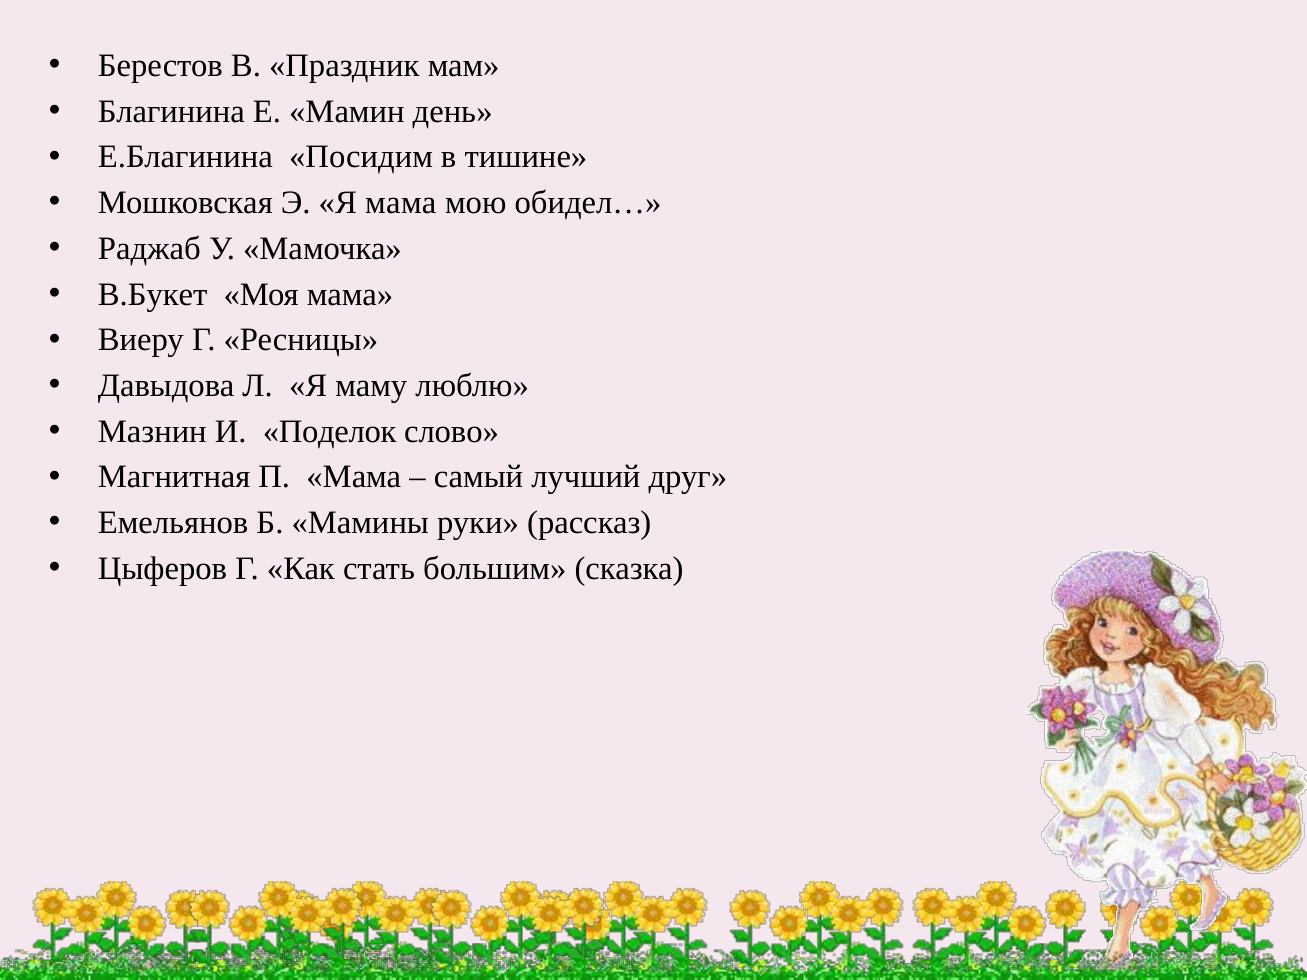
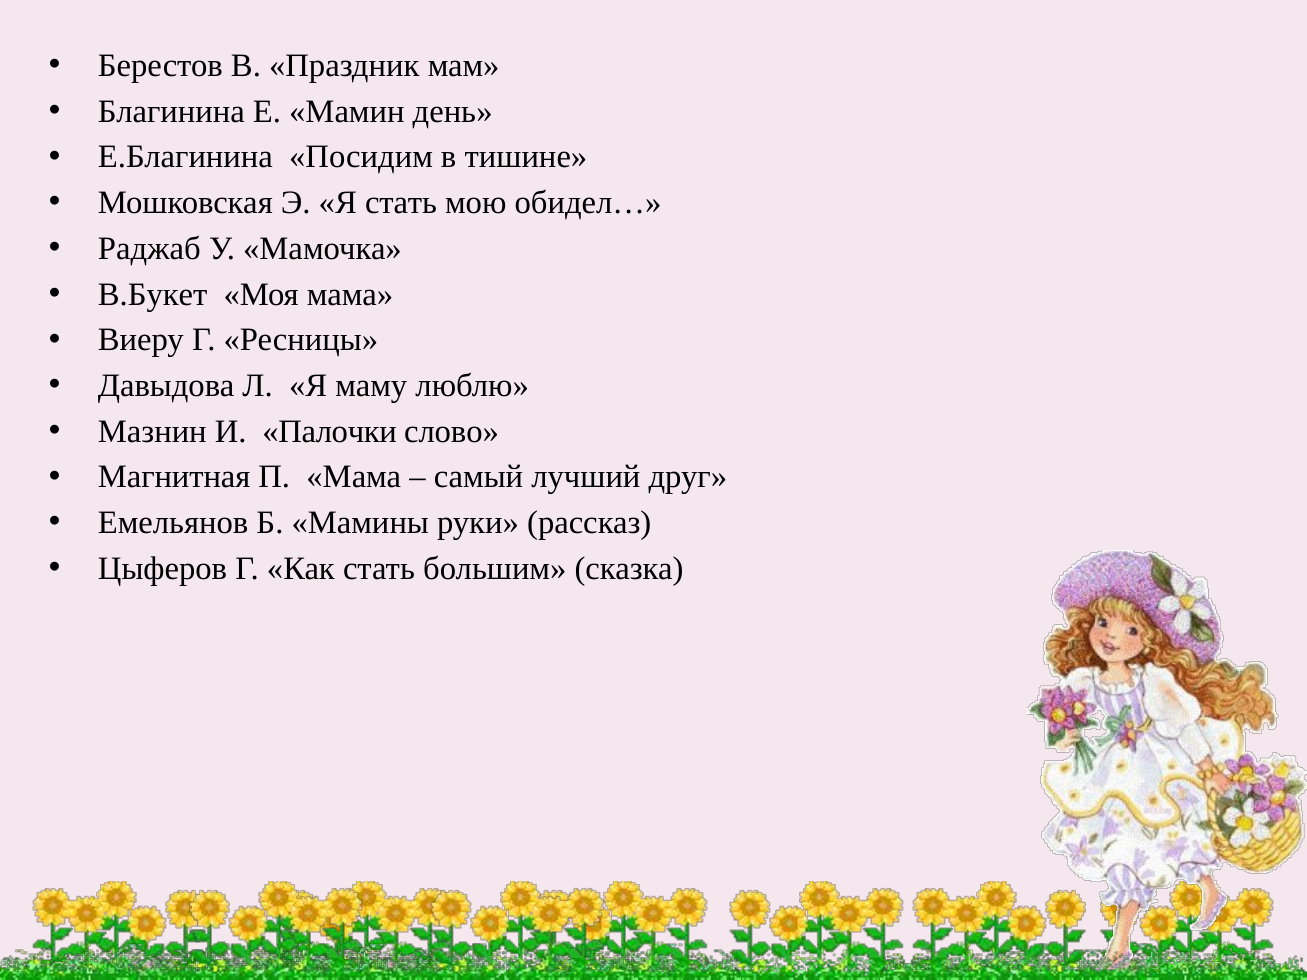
Я мама: мама -> стать (401, 203)
Поделок: Поделок -> Палочки (330, 432)
